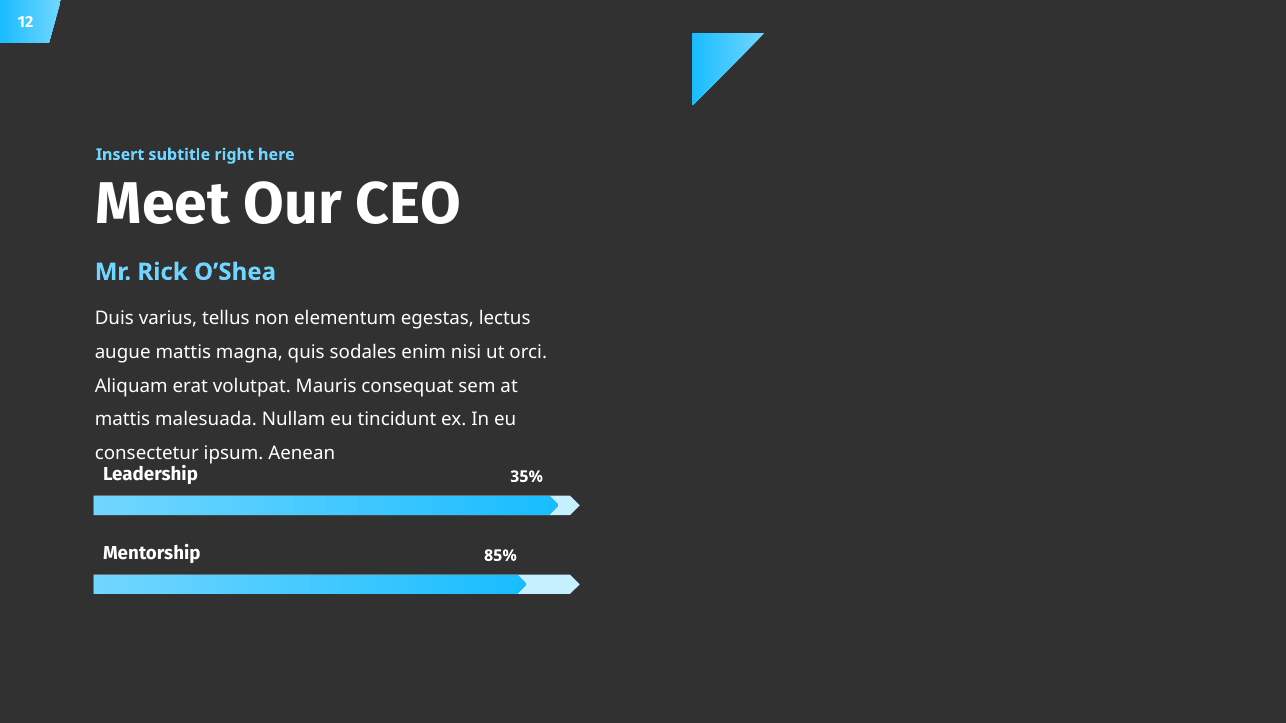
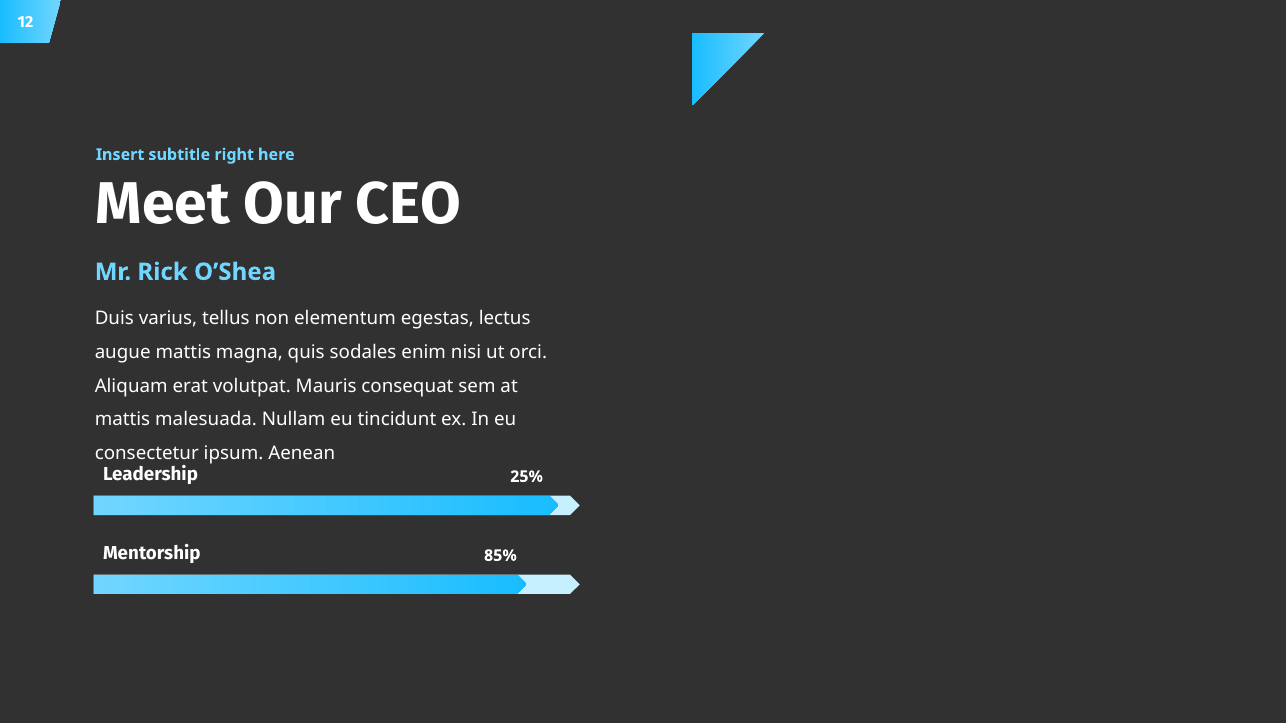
35%: 35% -> 25% (527, 477)
